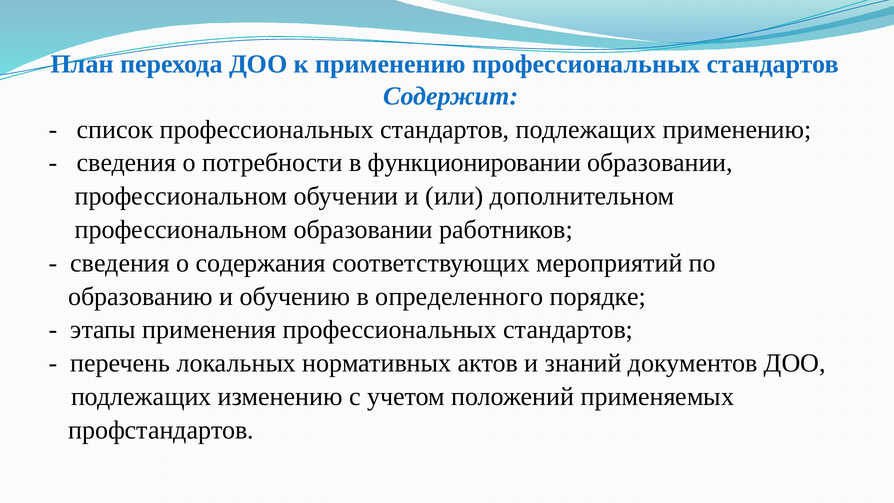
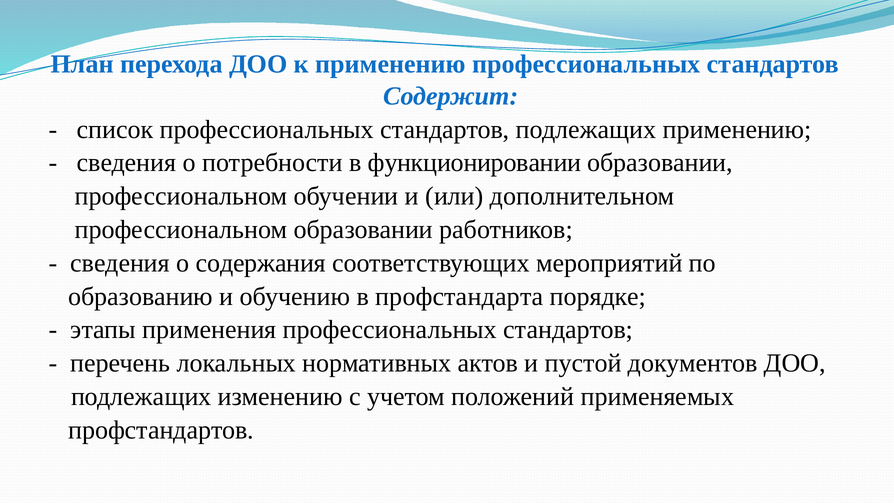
определенного: определенного -> профстандарта (459, 296)
знаний: знаний -> пустой (583, 363)
